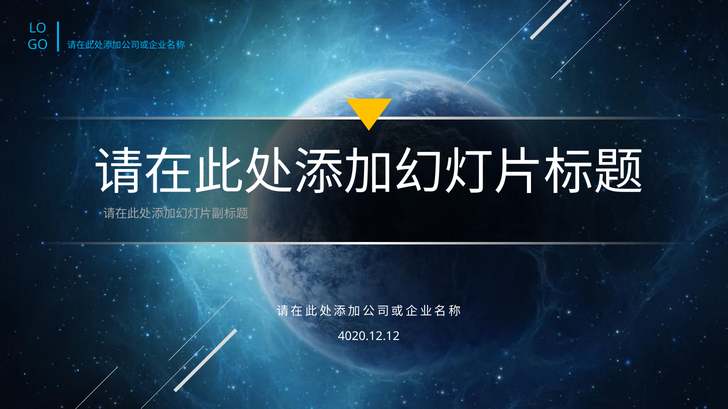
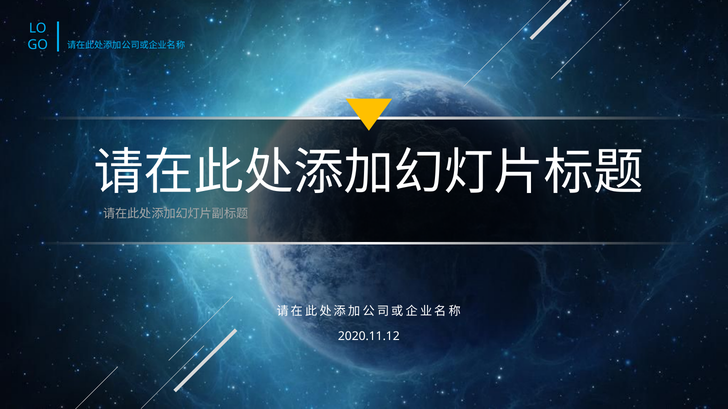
4020.12.12: 4020.12.12 -> 2020.11.12 (369, 337)
